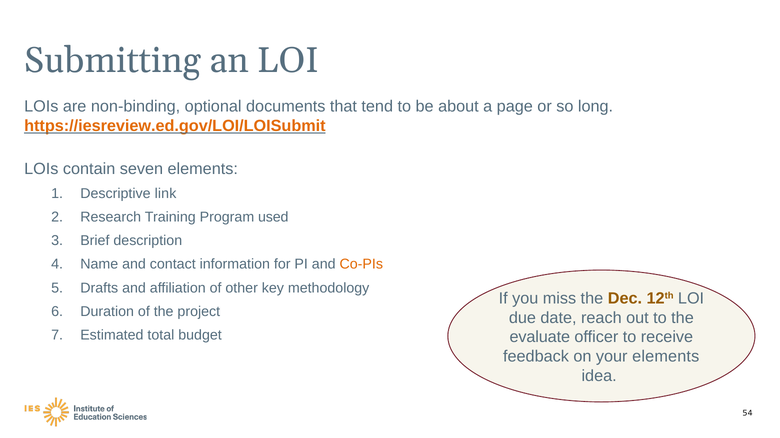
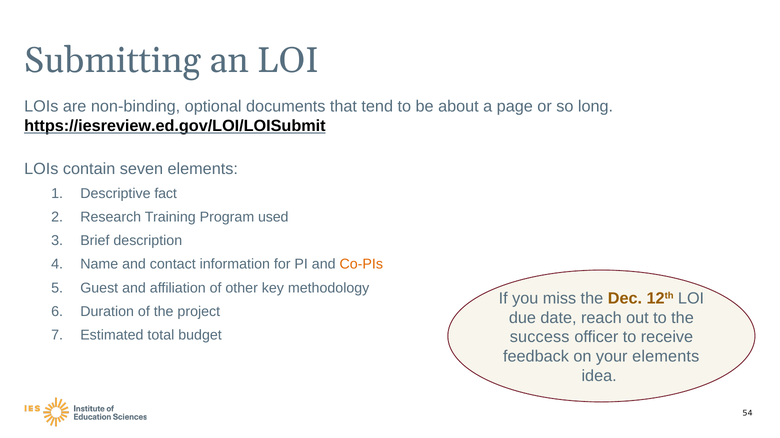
https://iesreview.ed.gov/LOI/LOISubmit colour: orange -> black (175, 126)
link: link -> fact (166, 194)
Drafts: Drafts -> Guest (99, 288)
evaluate: evaluate -> success (540, 338)
